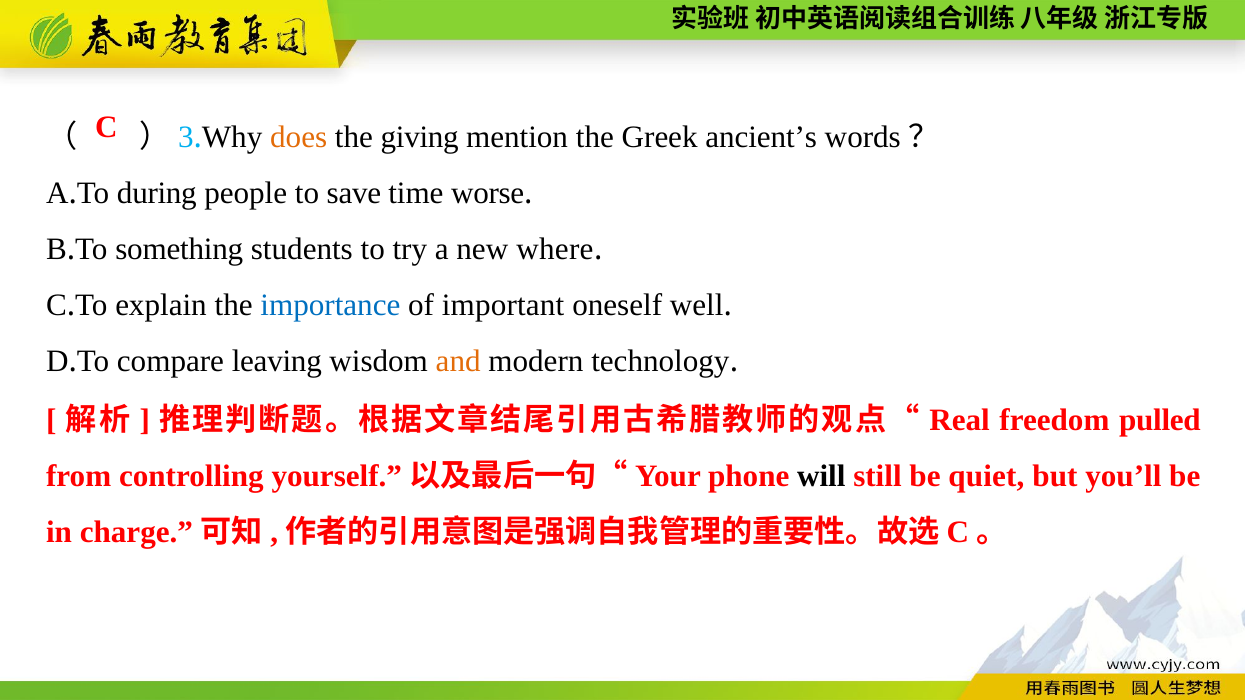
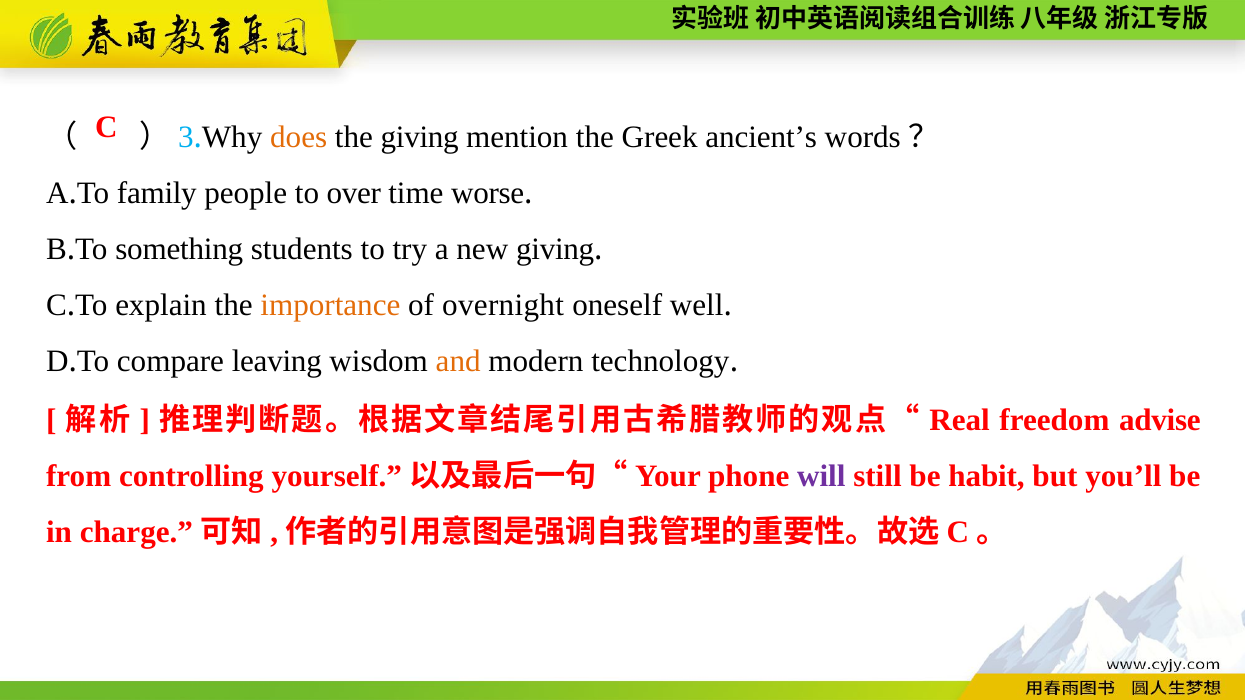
during: during -> family (157, 193)
save: save -> over (354, 193)
new where: where -> giving (555, 249)
importance colour: blue -> orange (330, 305)
important: important -> overnight (503, 305)
pulled: pulled -> advise (1160, 421)
will colour: black -> purple (821, 477)
quiet: quiet -> habit (987, 477)
